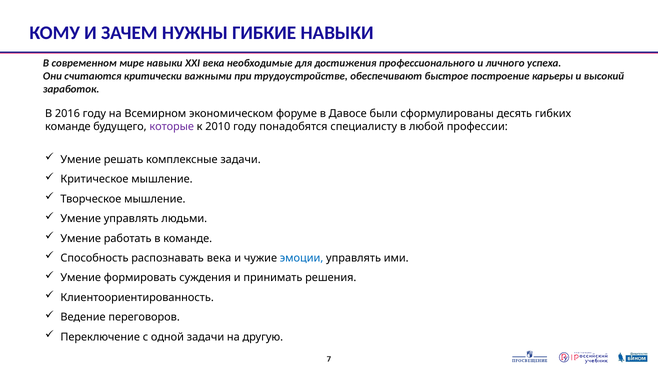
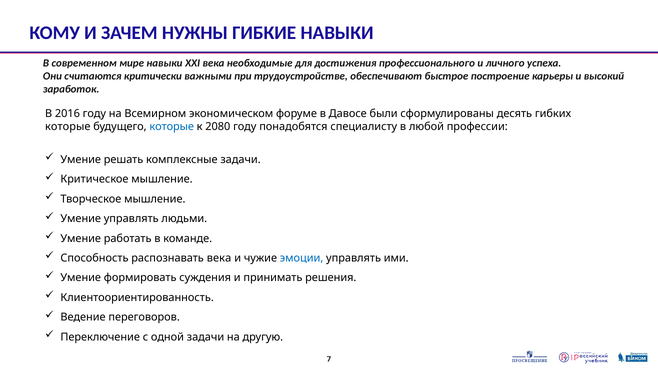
команде: команде -> которые (68, 127)
которые colour: purple -> blue (172, 127)
2010: 2010 -> 2080 (218, 127)
